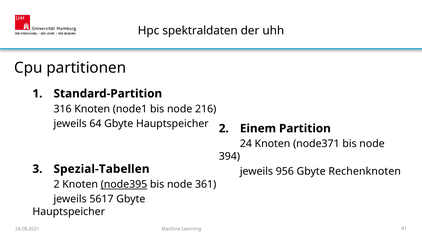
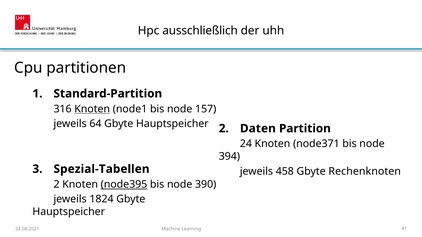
spektraldaten: spektraldaten -> ausschließlich (200, 31)
Knoten underline: none -> present (92, 109)
216: 216 -> 157 (206, 109)
Einem: Einem -> Daten (258, 129)
956: 956 -> 458 (285, 171)
361: 361 -> 390 (206, 185)
5617: 5617 -> 1824 (101, 199)
